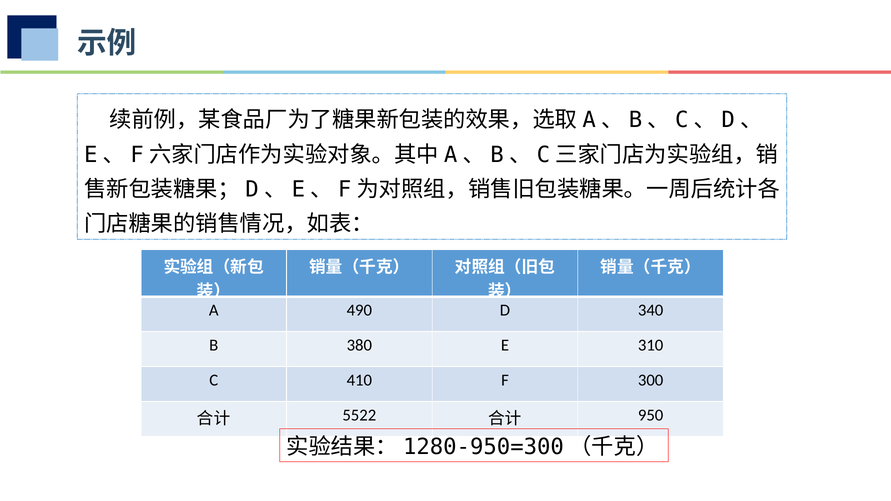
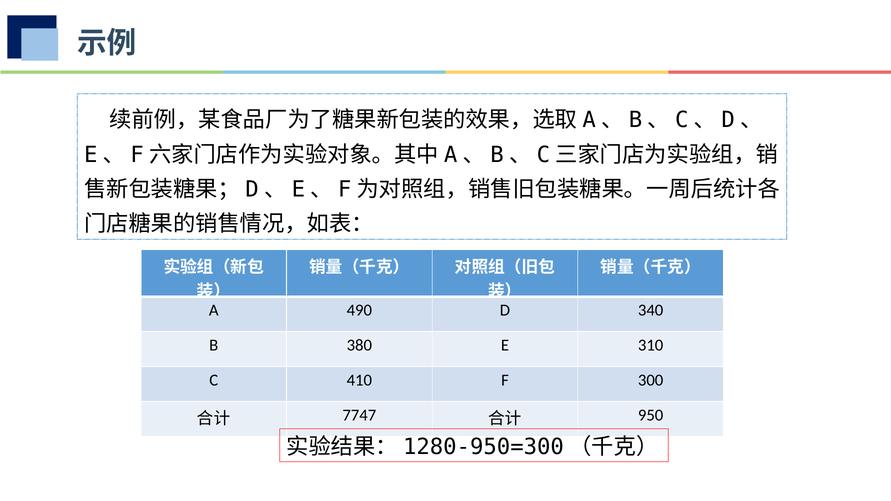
5522: 5522 -> 7747 (359, 415)
